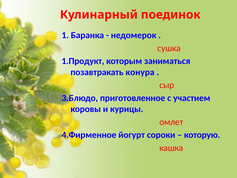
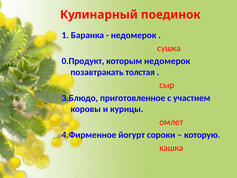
1.Продукт: 1.Продукт -> 0.Продукт (83, 61)
которым заниматься: заниматься -> недомерок (167, 61)
конура: конура -> толстая (140, 72)
